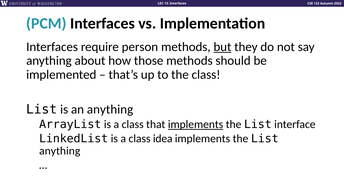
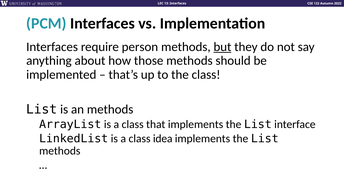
an anything: anything -> methods (110, 110)
implements underline: present -> none (196, 125)
anything: anything -> methods (60, 151)
